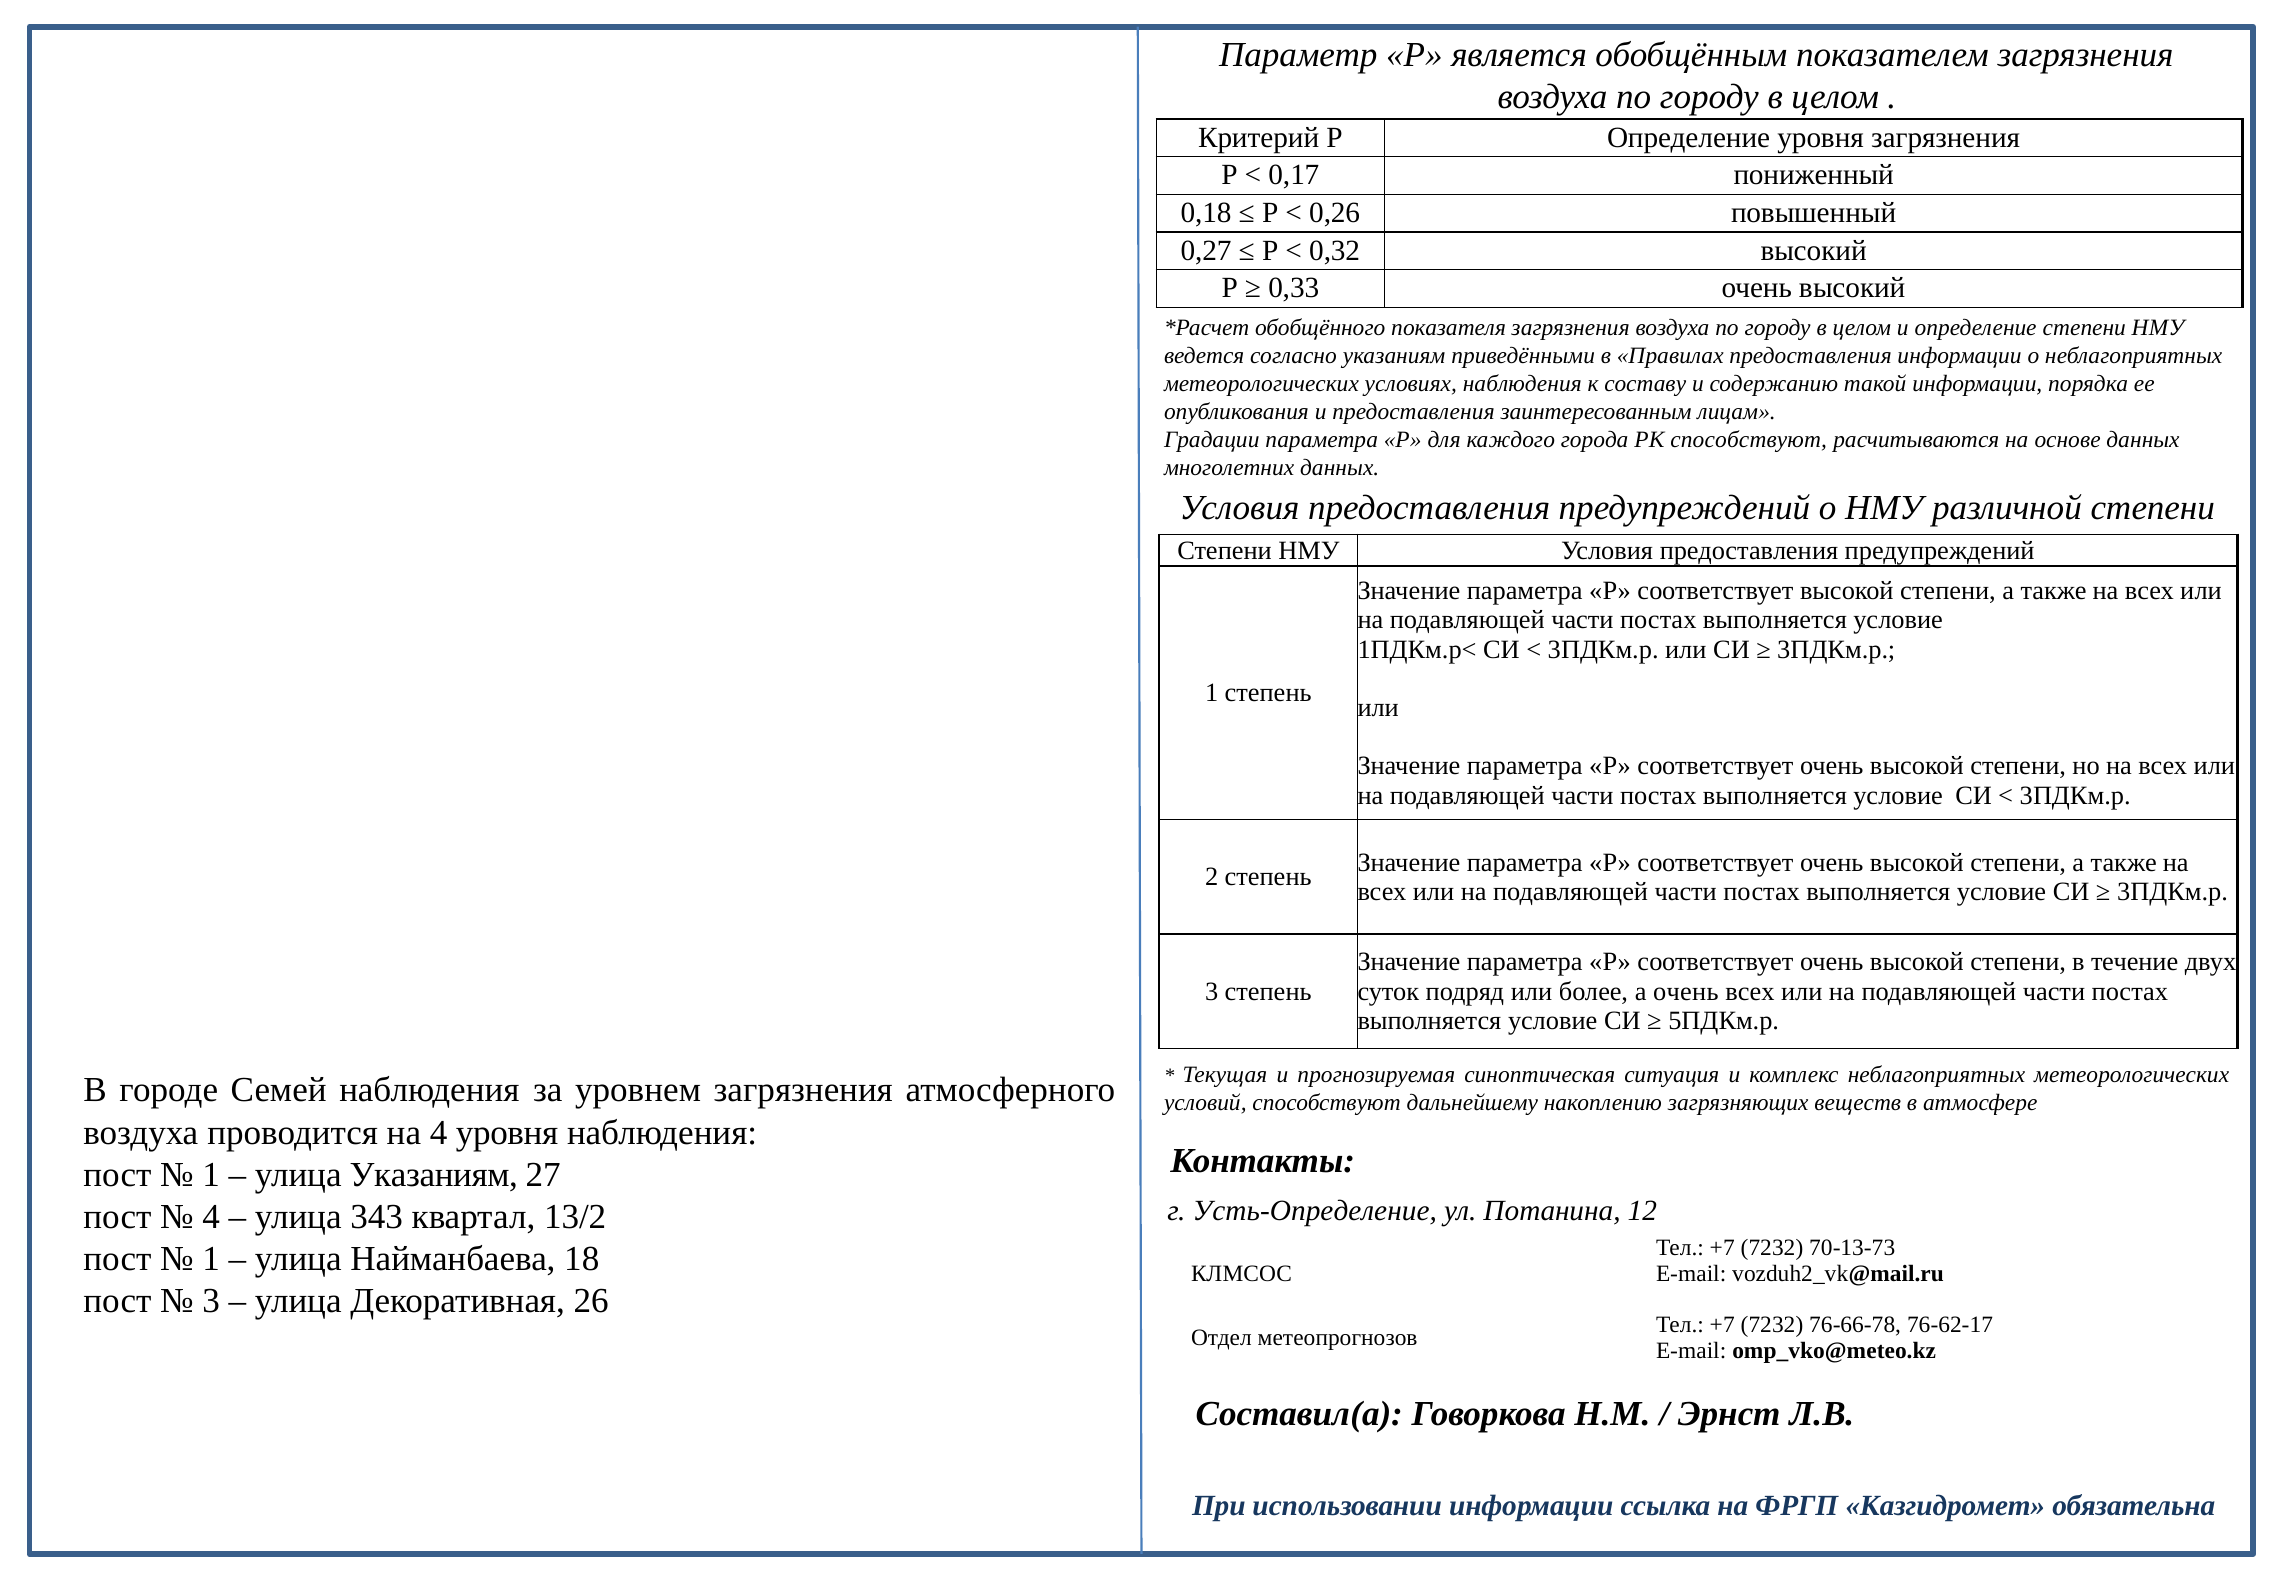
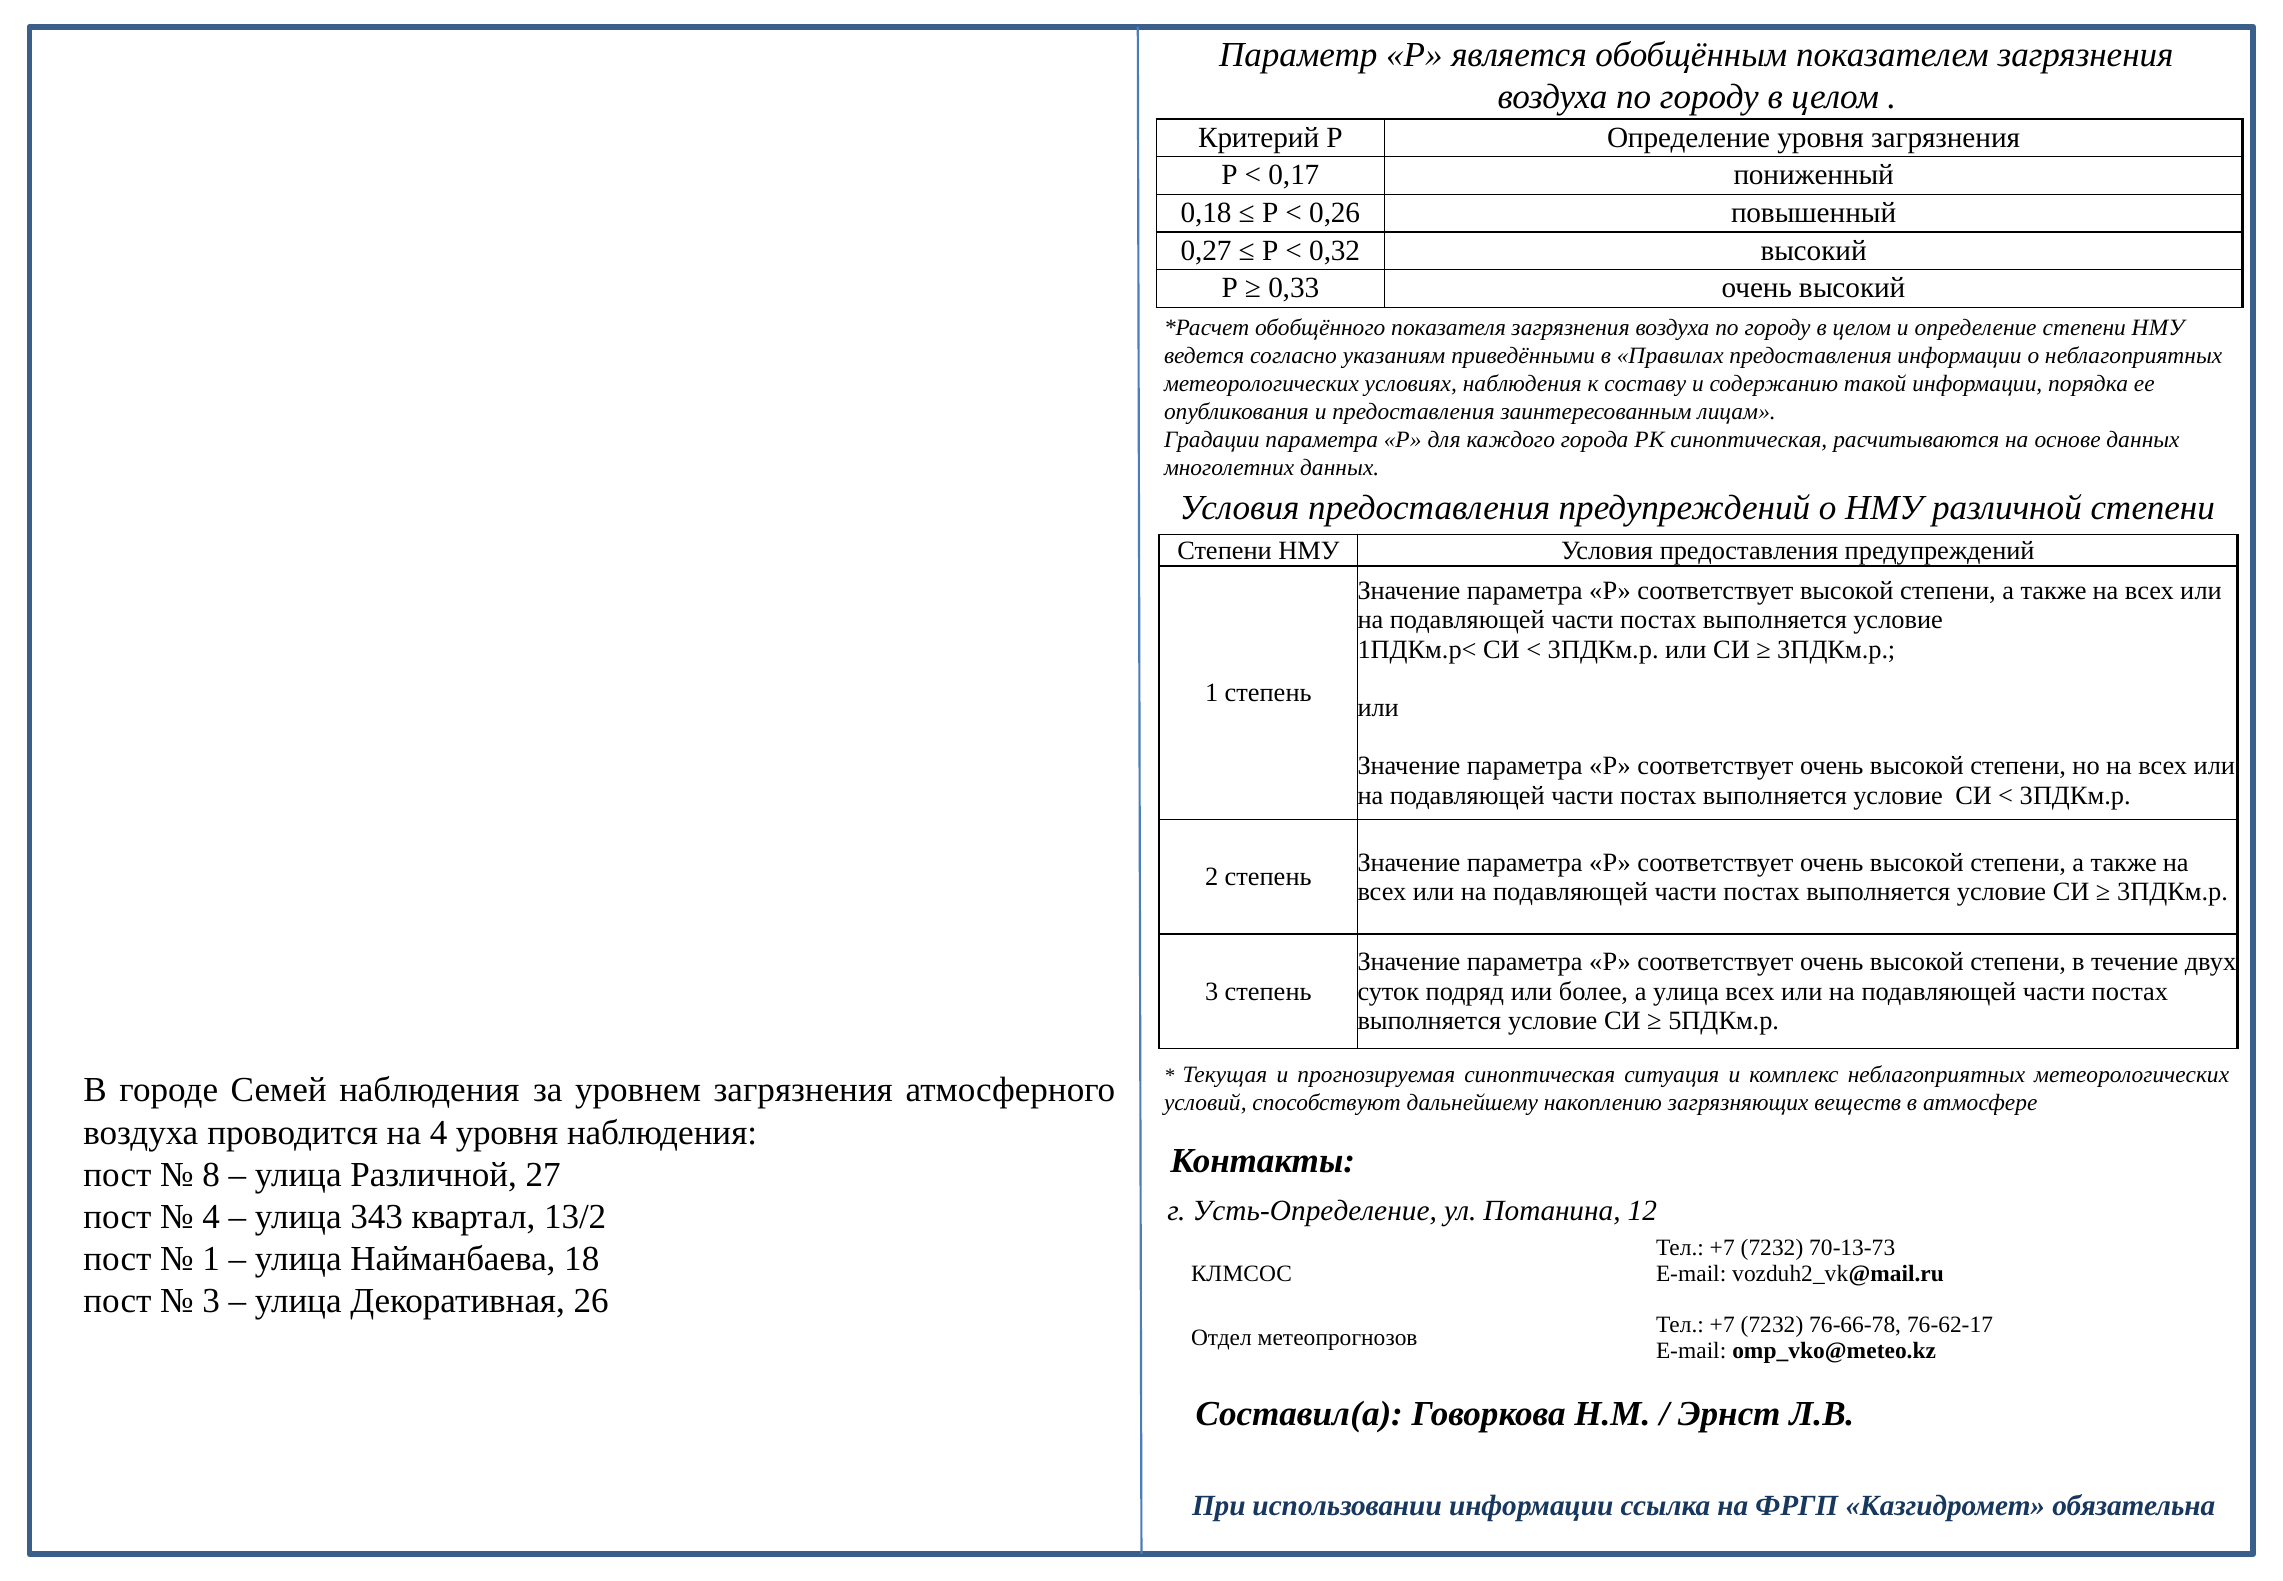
РК способствуют: способствуют -> синоптическая (1749, 440)
а очень: очень -> улица (1686, 991)
1: 1 -> 8 (211, 1174)
улица Указаниям: Указаниям -> Различной (434, 1174)
